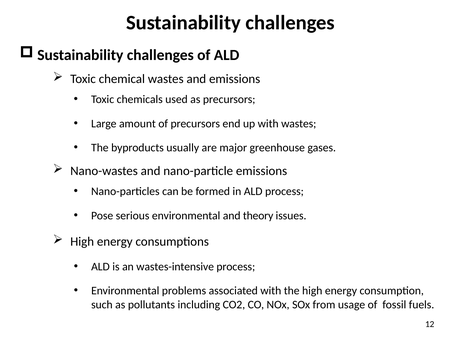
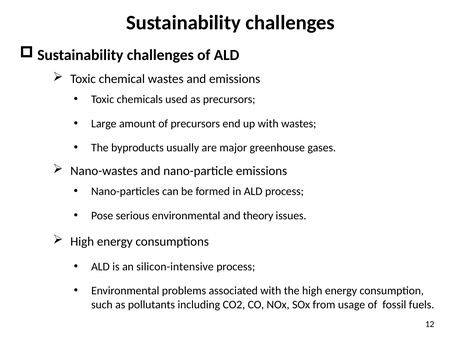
wastes-intensive: wastes-intensive -> silicon-intensive (175, 266)
